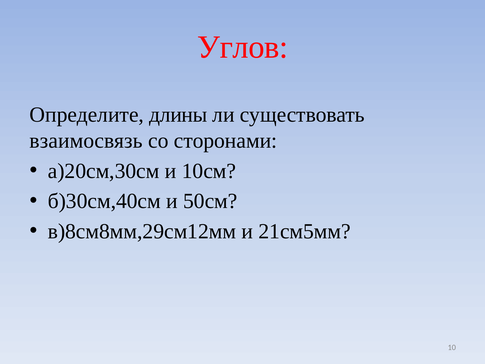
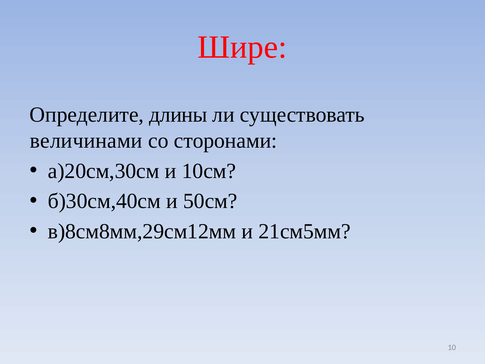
Углов: Углов -> Шире (242, 47)
взаимосвязь: взаимосвязь -> величинами (86, 141)
